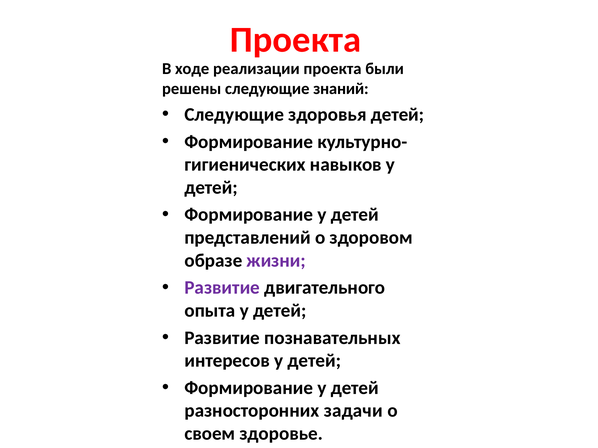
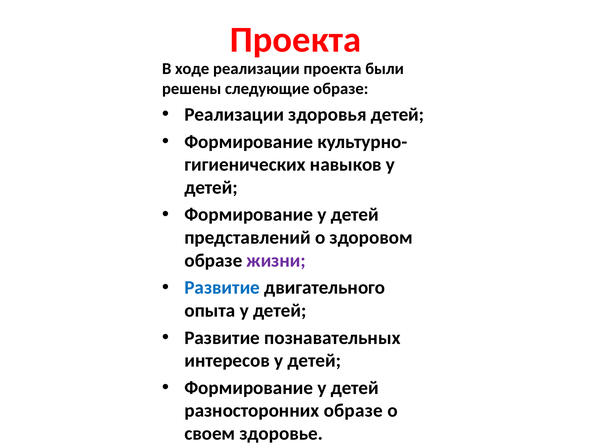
следующие знаний: знаний -> образе (341, 89)
Следующие: Следующие -> Реализации (234, 115)
Развитие colour: purple -> blue (222, 288)
разносторонних задачи: задачи -> образе (353, 411)
